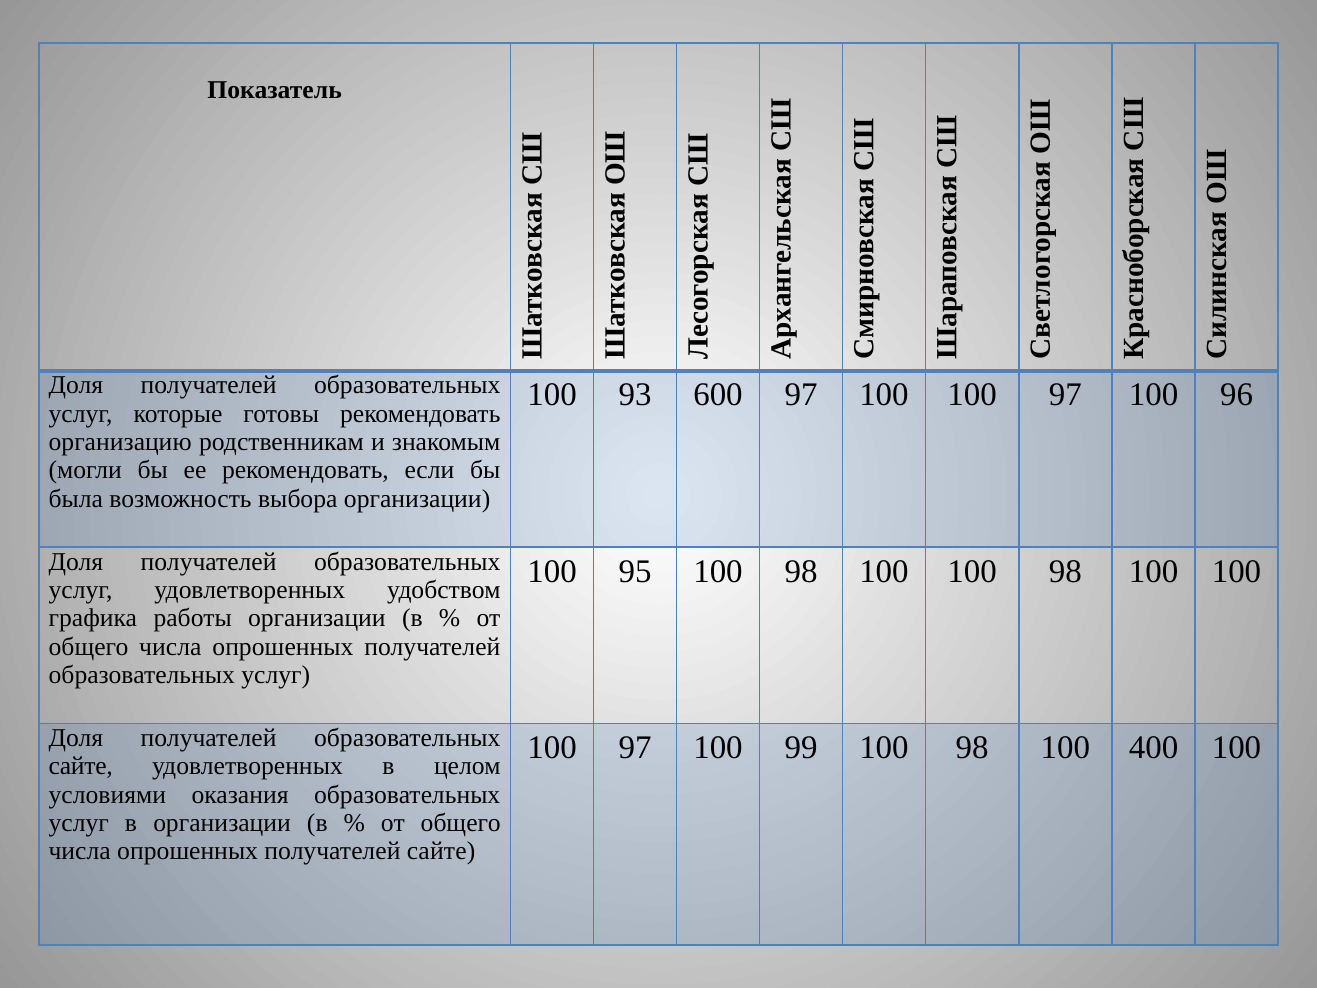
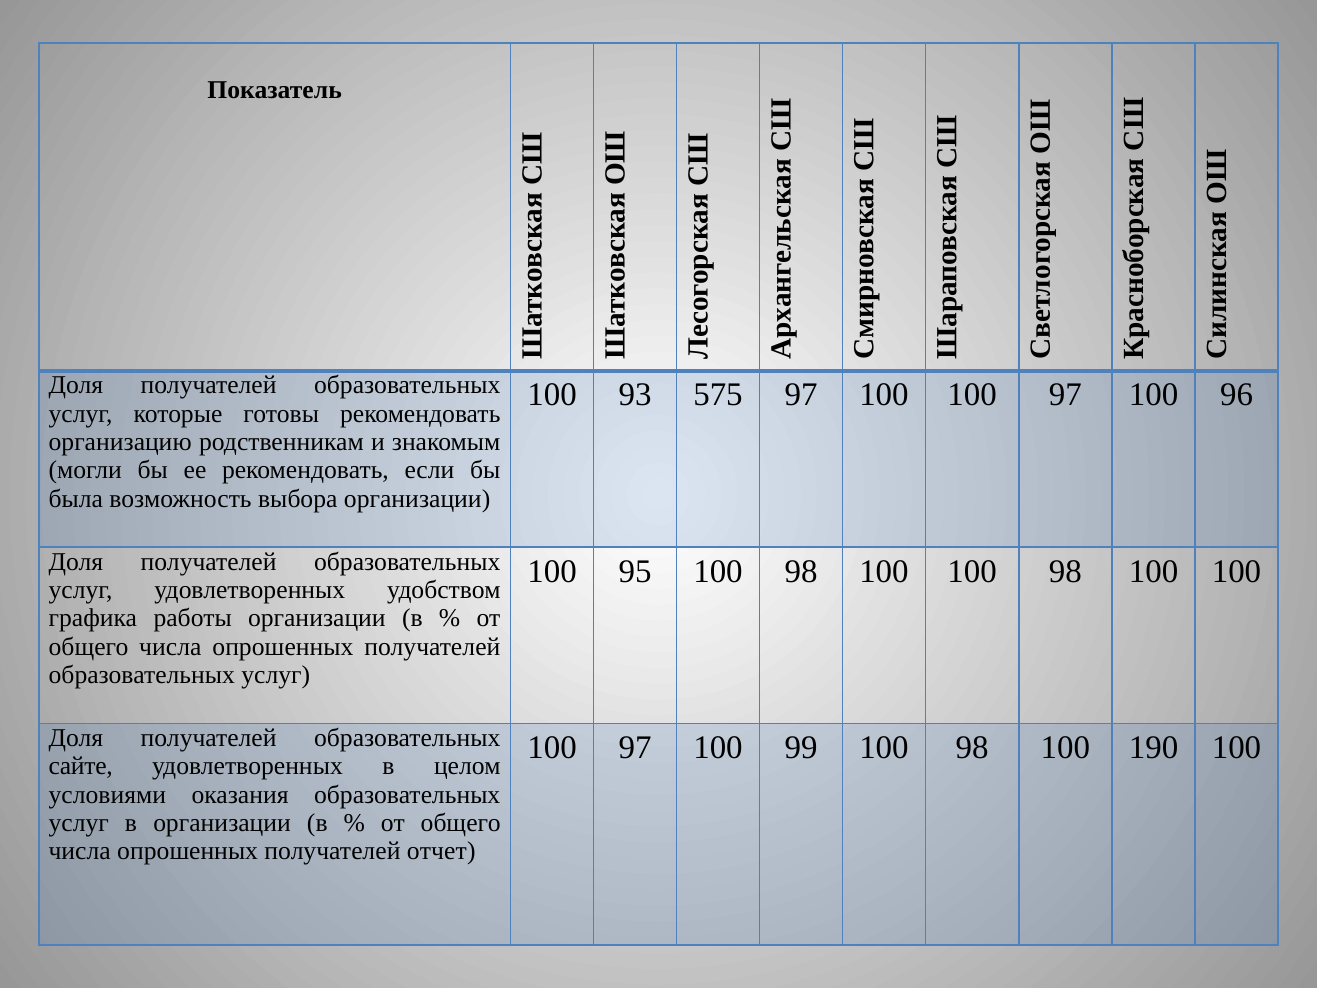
600: 600 -> 575 (718, 395)
400: 400 -> 190 (1154, 747)
получателей сайте: сайте -> отчет (441, 851)
